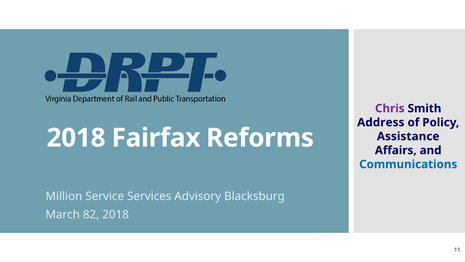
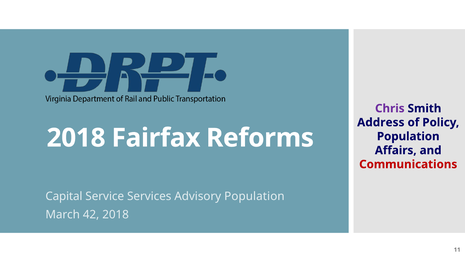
Assistance: Assistance -> Population (408, 136)
Communications colour: blue -> red (408, 164)
Million: Million -> Capital (64, 196)
Advisory Blacksburg: Blacksburg -> Population (254, 196)
82: 82 -> 42 (91, 214)
